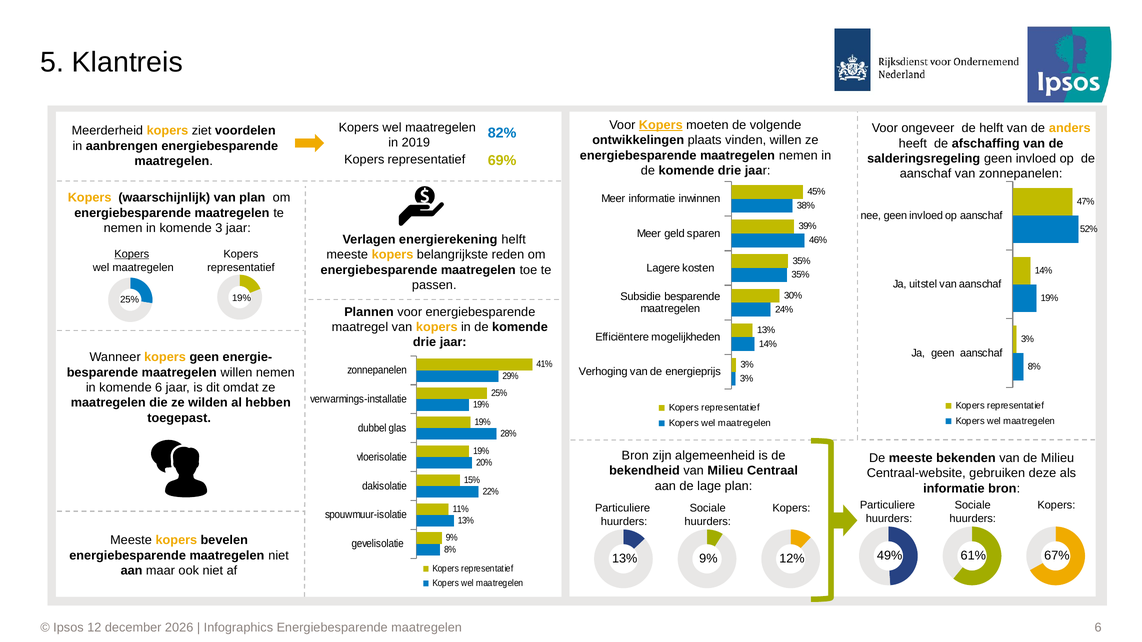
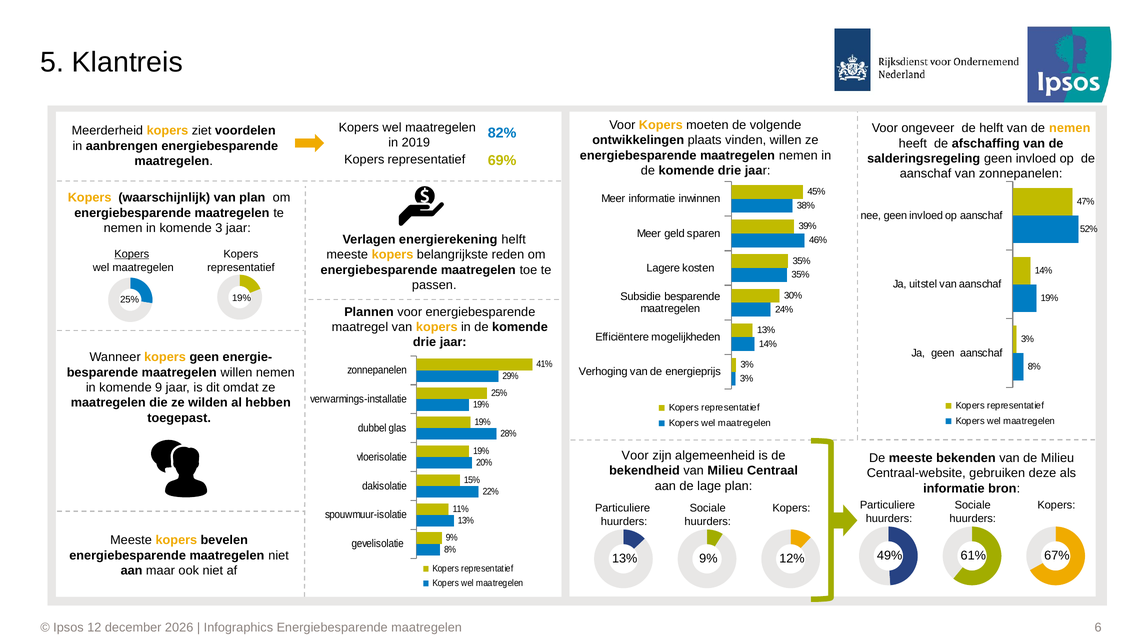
Kopers underline: present -> none (661, 125)
de anders: anders -> nemen (1070, 128)
komende 6: 6 -> 9 (159, 388)
Bron: Bron -> Voor (635, 456)
